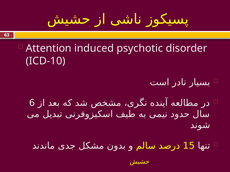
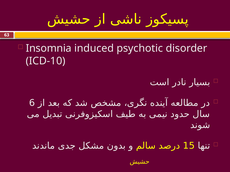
Attention: Attention -> Insomnia (49, 48)
